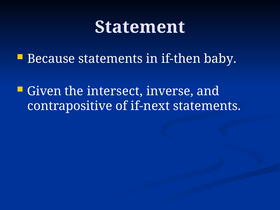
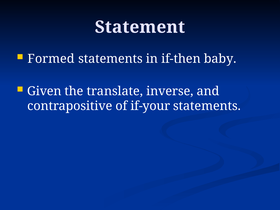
Because: Because -> Formed (51, 59)
intersect: intersect -> translate (115, 91)
if-next: if-next -> if-your (150, 106)
